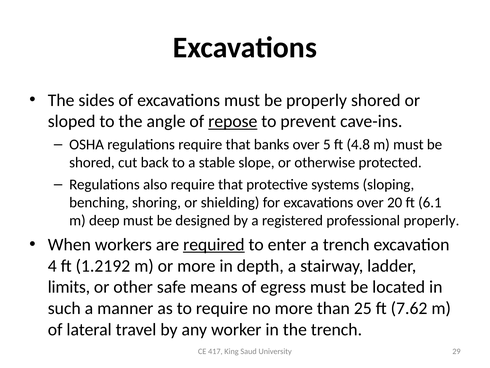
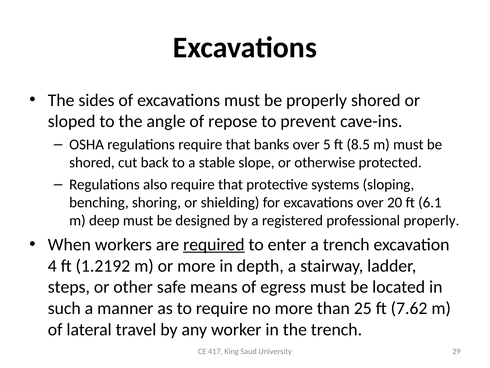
repose underline: present -> none (233, 121)
4.8: 4.8 -> 8.5 (358, 144)
limits: limits -> steps (69, 287)
